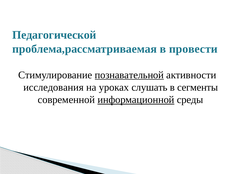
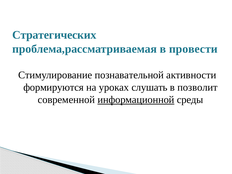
Педагогической: Педагогической -> Стратегических (54, 35)
познавательной underline: present -> none (129, 75)
исследования: исследования -> формируются (54, 87)
сегменты: сегменты -> позволит (198, 87)
